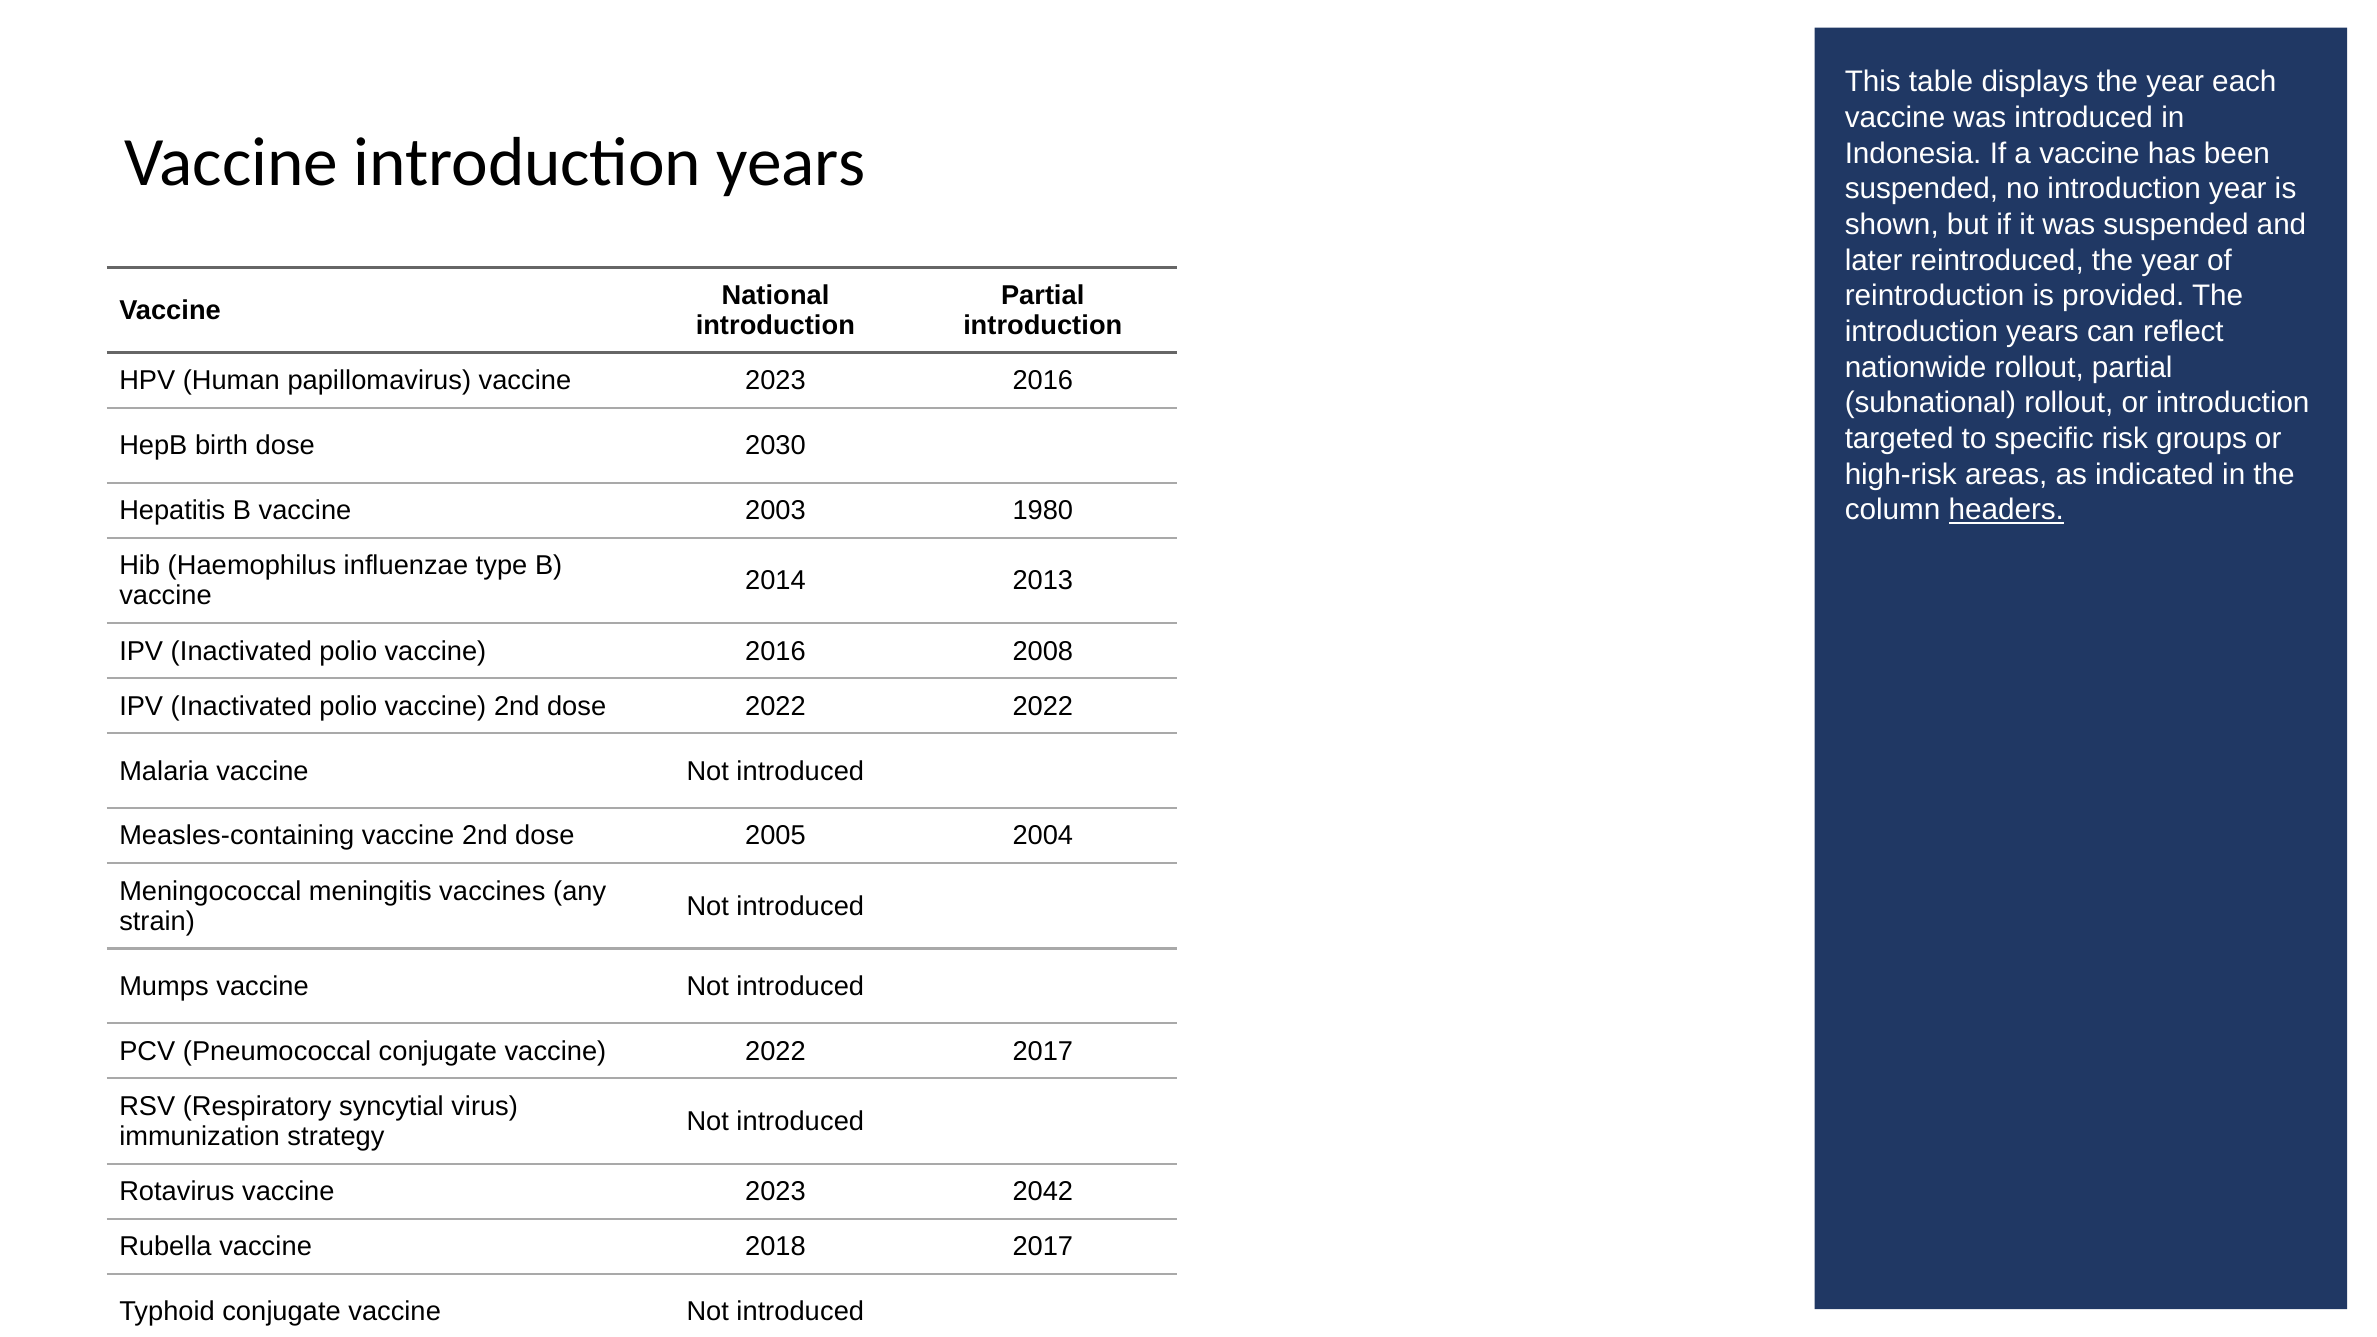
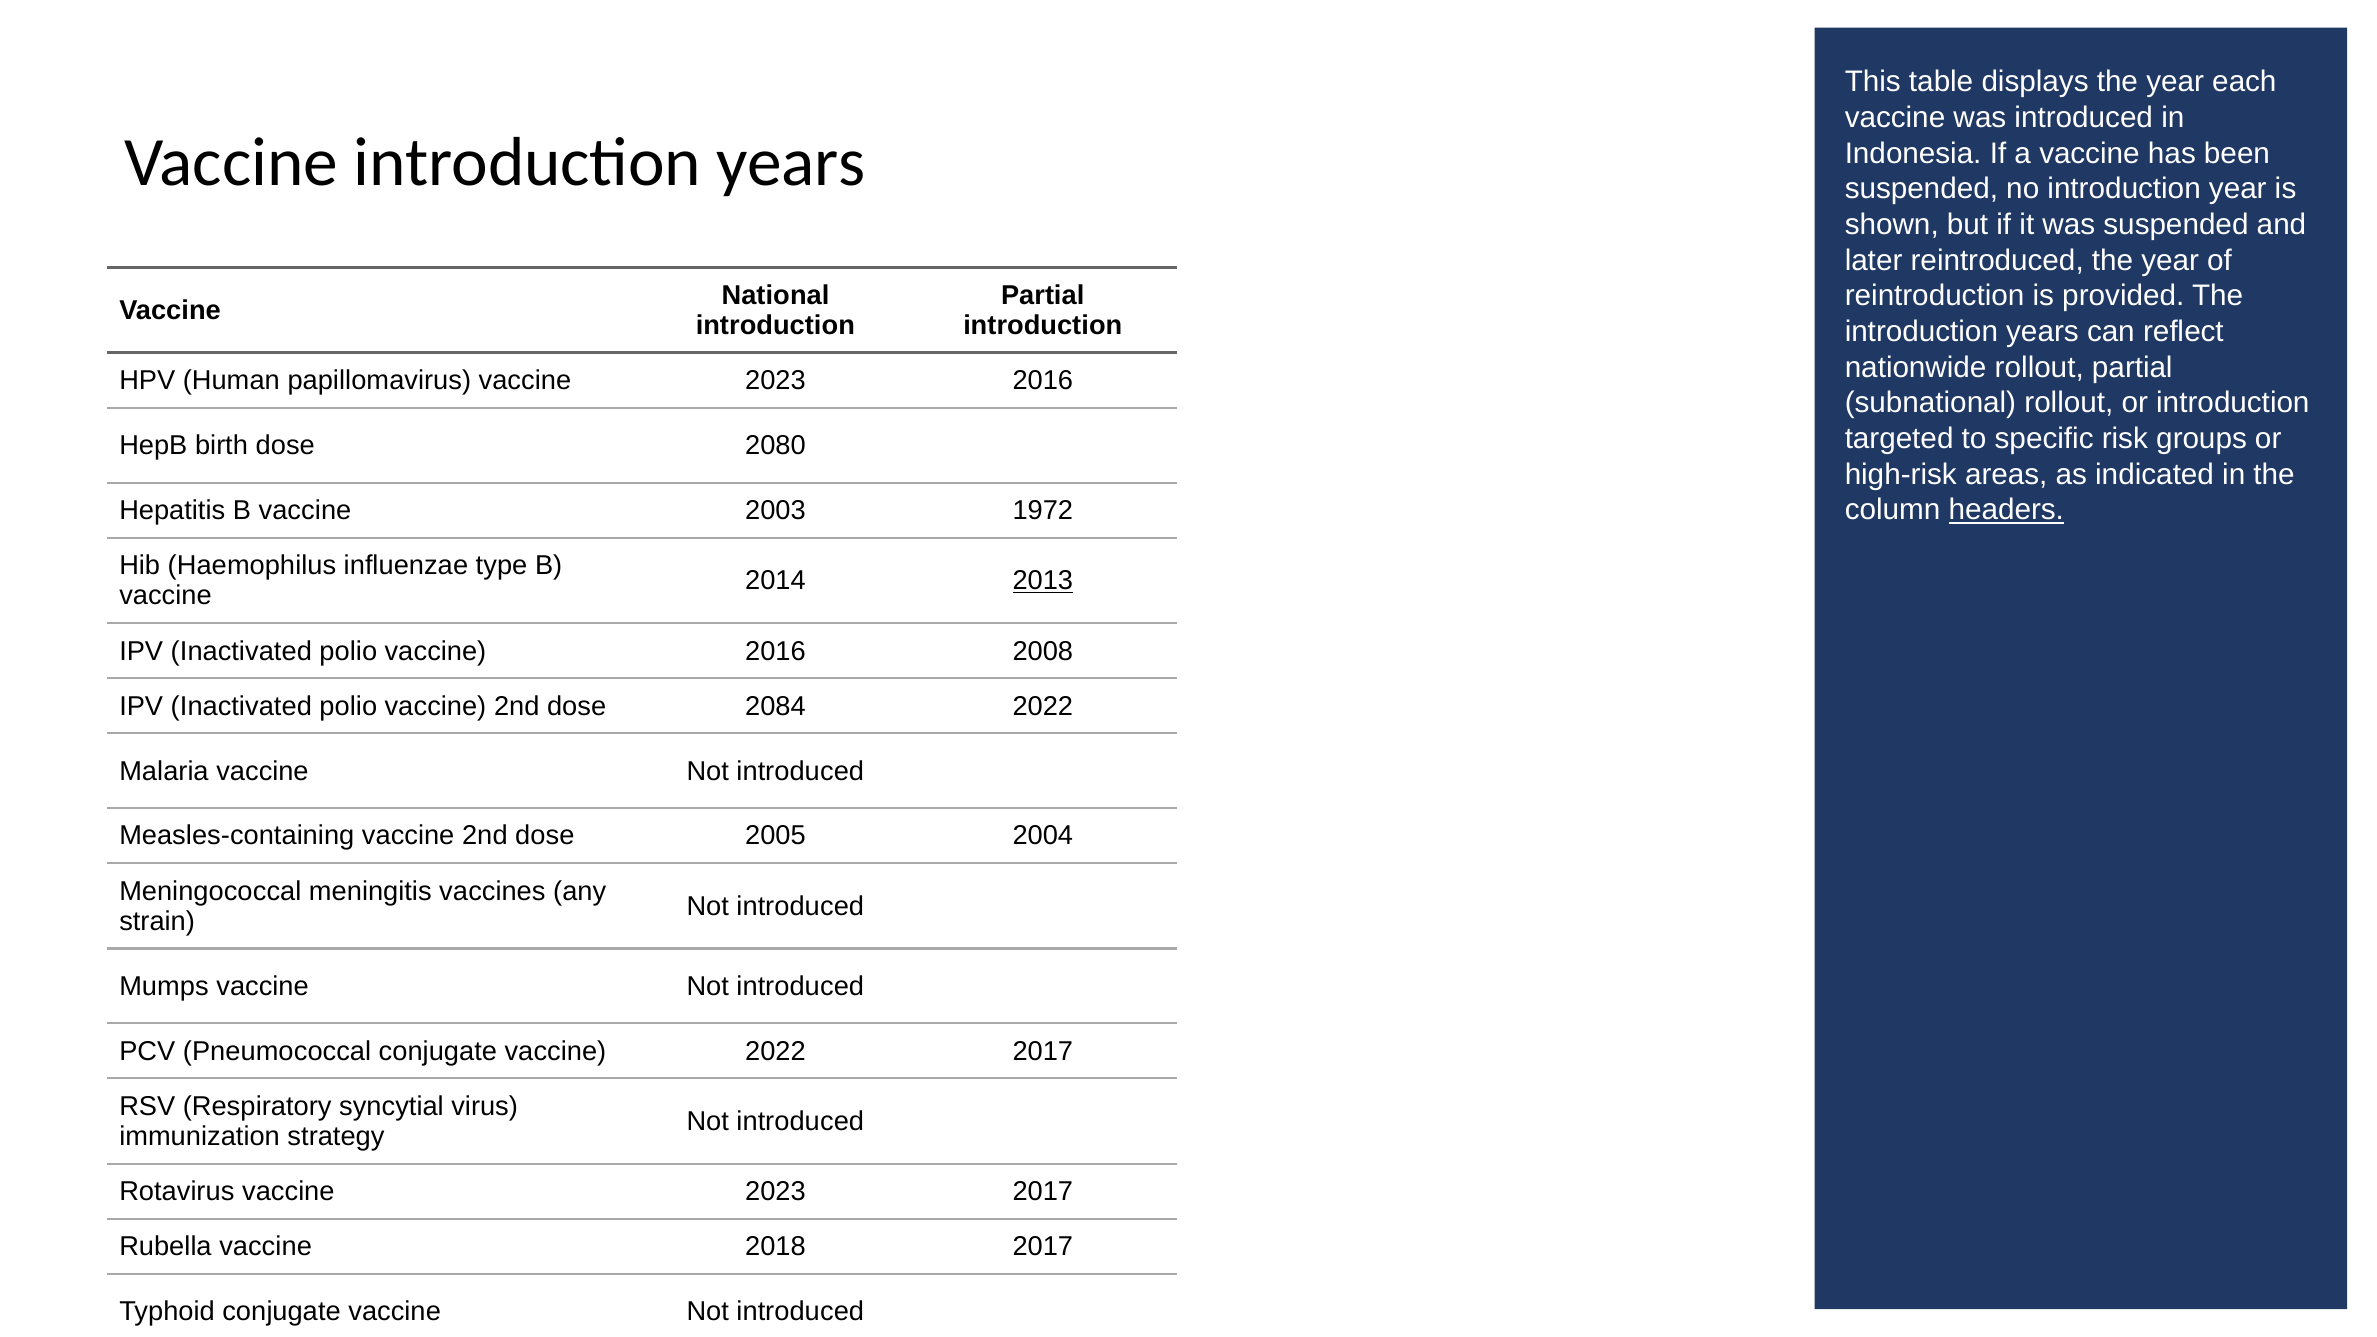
2030: 2030 -> 2080 (775, 446)
1980: 1980 -> 1972 (1043, 511)
2013 underline: none -> present (1043, 581)
dose 2022: 2022 -> 2084 (775, 706)
2023 2042: 2042 -> 2017 (1043, 1192)
